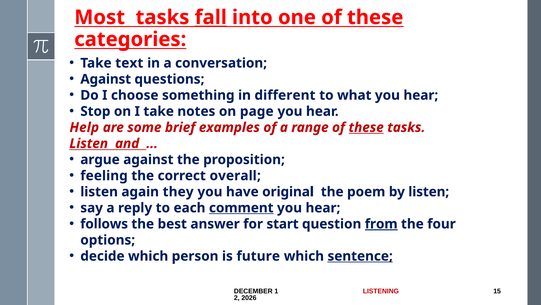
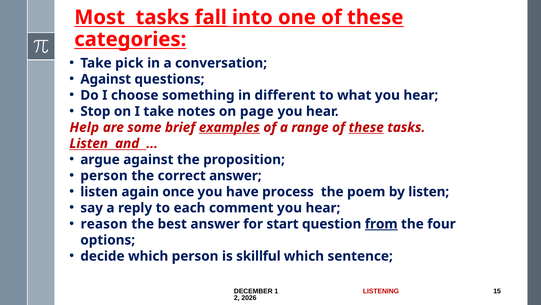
text: text -> pick (129, 63)
examples underline: none -> present (229, 127)
feeling: feeling -> person (104, 175)
correct overall: overall -> answer (235, 175)
they: they -> once (178, 191)
original: original -> process (288, 191)
comment underline: present -> none (241, 207)
follows: follows -> reason (104, 223)
future: future -> skillful (258, 256)
sentence underline: present -> none (360, 256)
